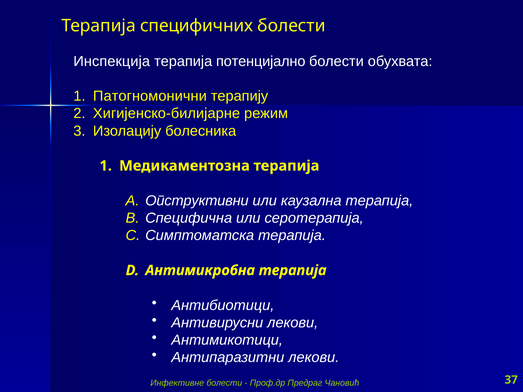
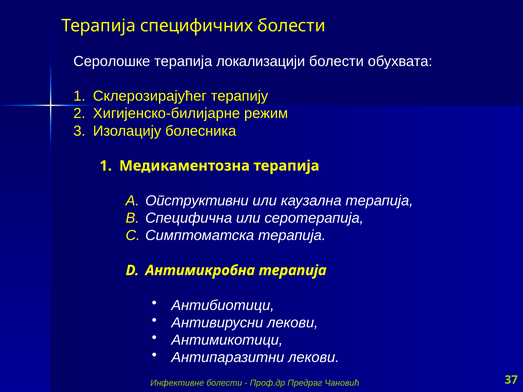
Инспекција: Инспекција -> Серолошке (112, 61)
потенцијално: потенцијално -> локализацији (261, 61)
Патогномонични: Патогномонични -> Склерозирајућег (150, 96)
